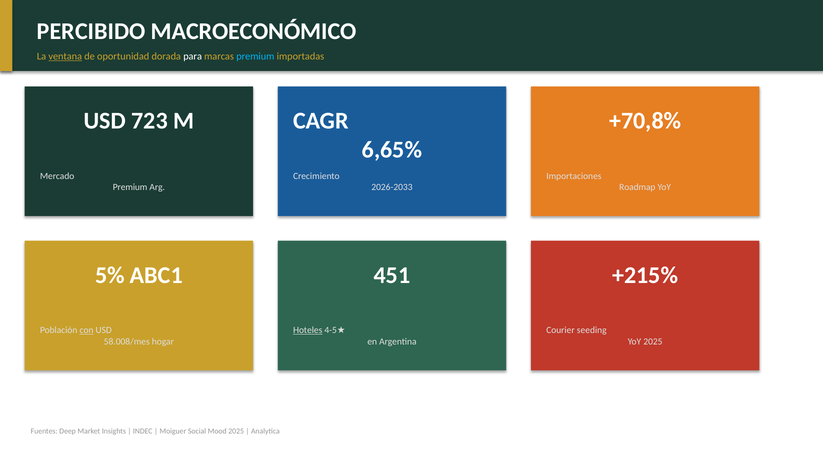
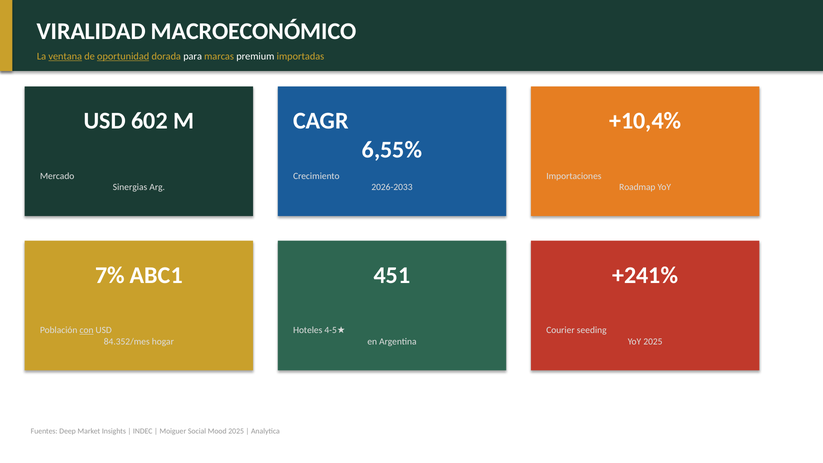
PERCIBIDO: PERCIBIDO -> VIRALIDAD (91, 31)
oportunidad underline: none -> present (123, 56)
premium colour: light blue -> white (255, 56)
723: 723 -> 602 (149, 121)
+70,8%: +70,8% -> +10,4% (645, 121)
6,65%: 6,65% -> 6,55% (392, 150)
Premium: Premium -> Sinergias (130, 187)
5%: 5% -> 7% (110, 275)
+215%: +215% -> +241% (645, 275)
Hoteles underline: present -> none (308, 330)
58.008/mes: 58.008/mes -> 84.352/mes (127, 342)
